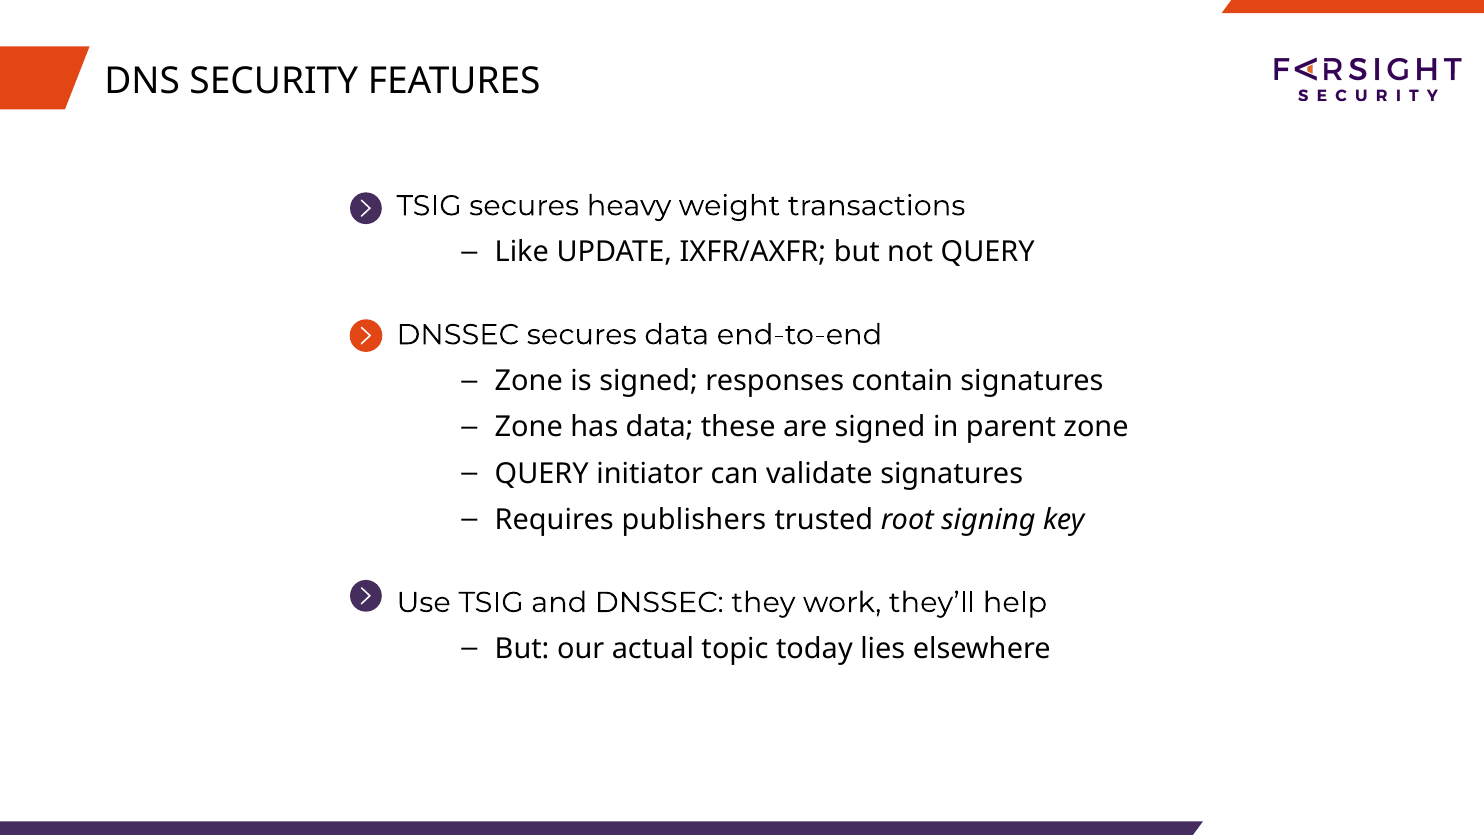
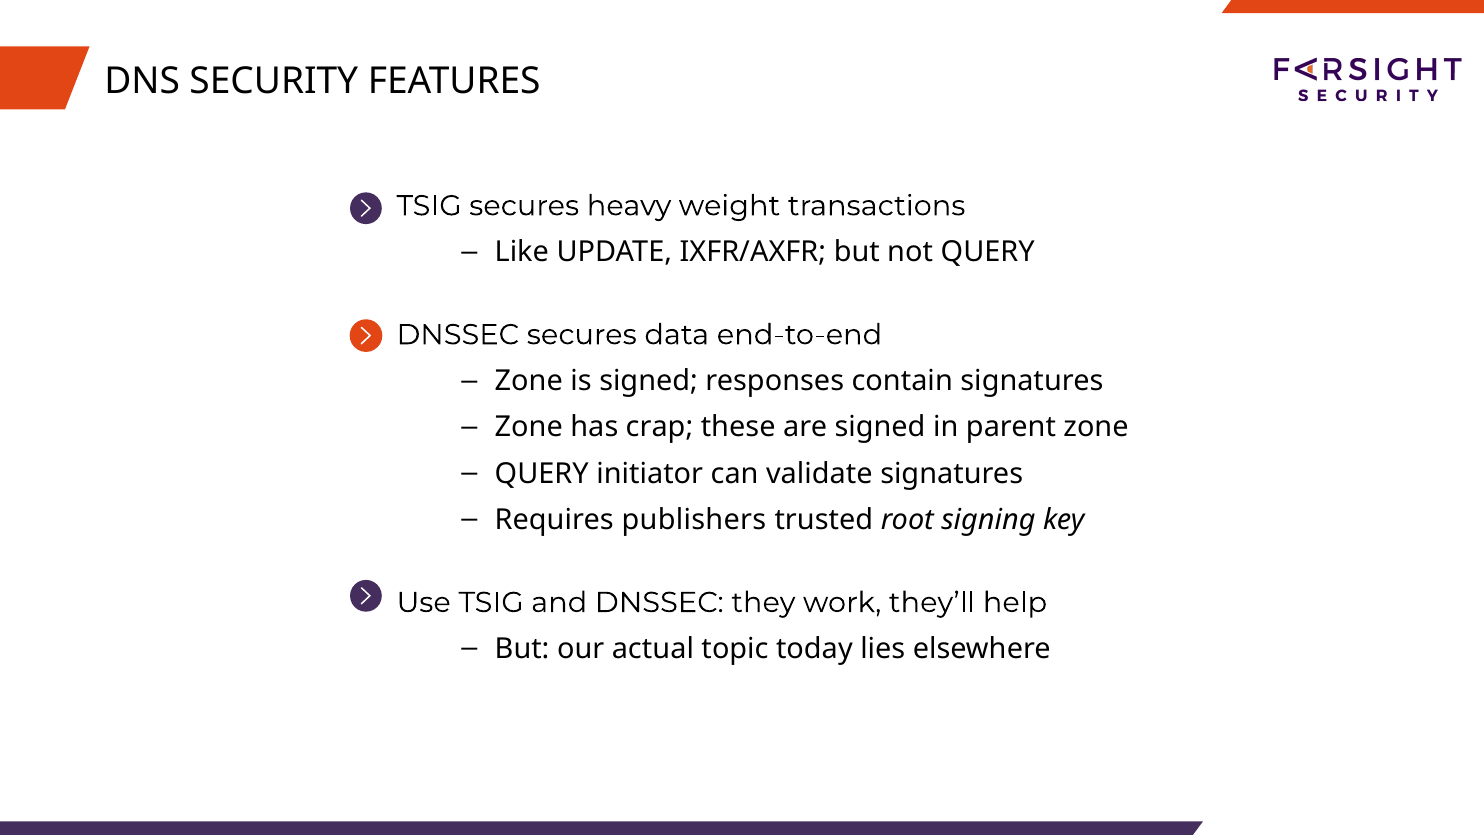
has data: data -> crap (659, 427)
